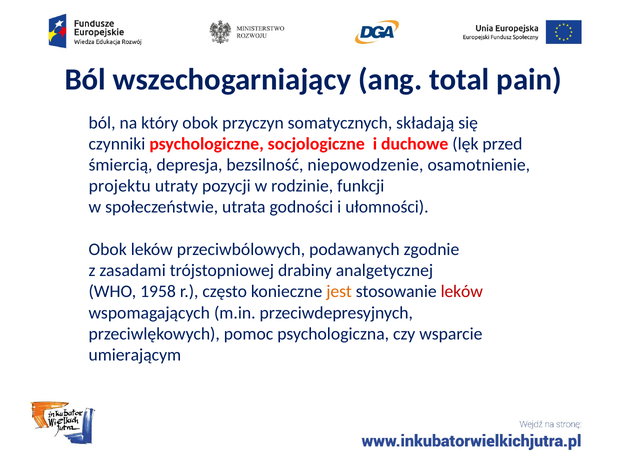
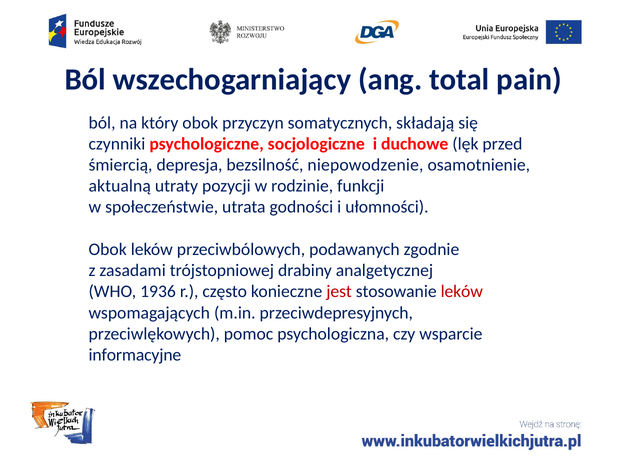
projektu: projektu -> aktualną (120, 186)
1958: 1958 -> 1936 (158, 292)
jest colour: orange -> red (339, 292)
umierającym: umierającym -> informacyjne (135, 355)
